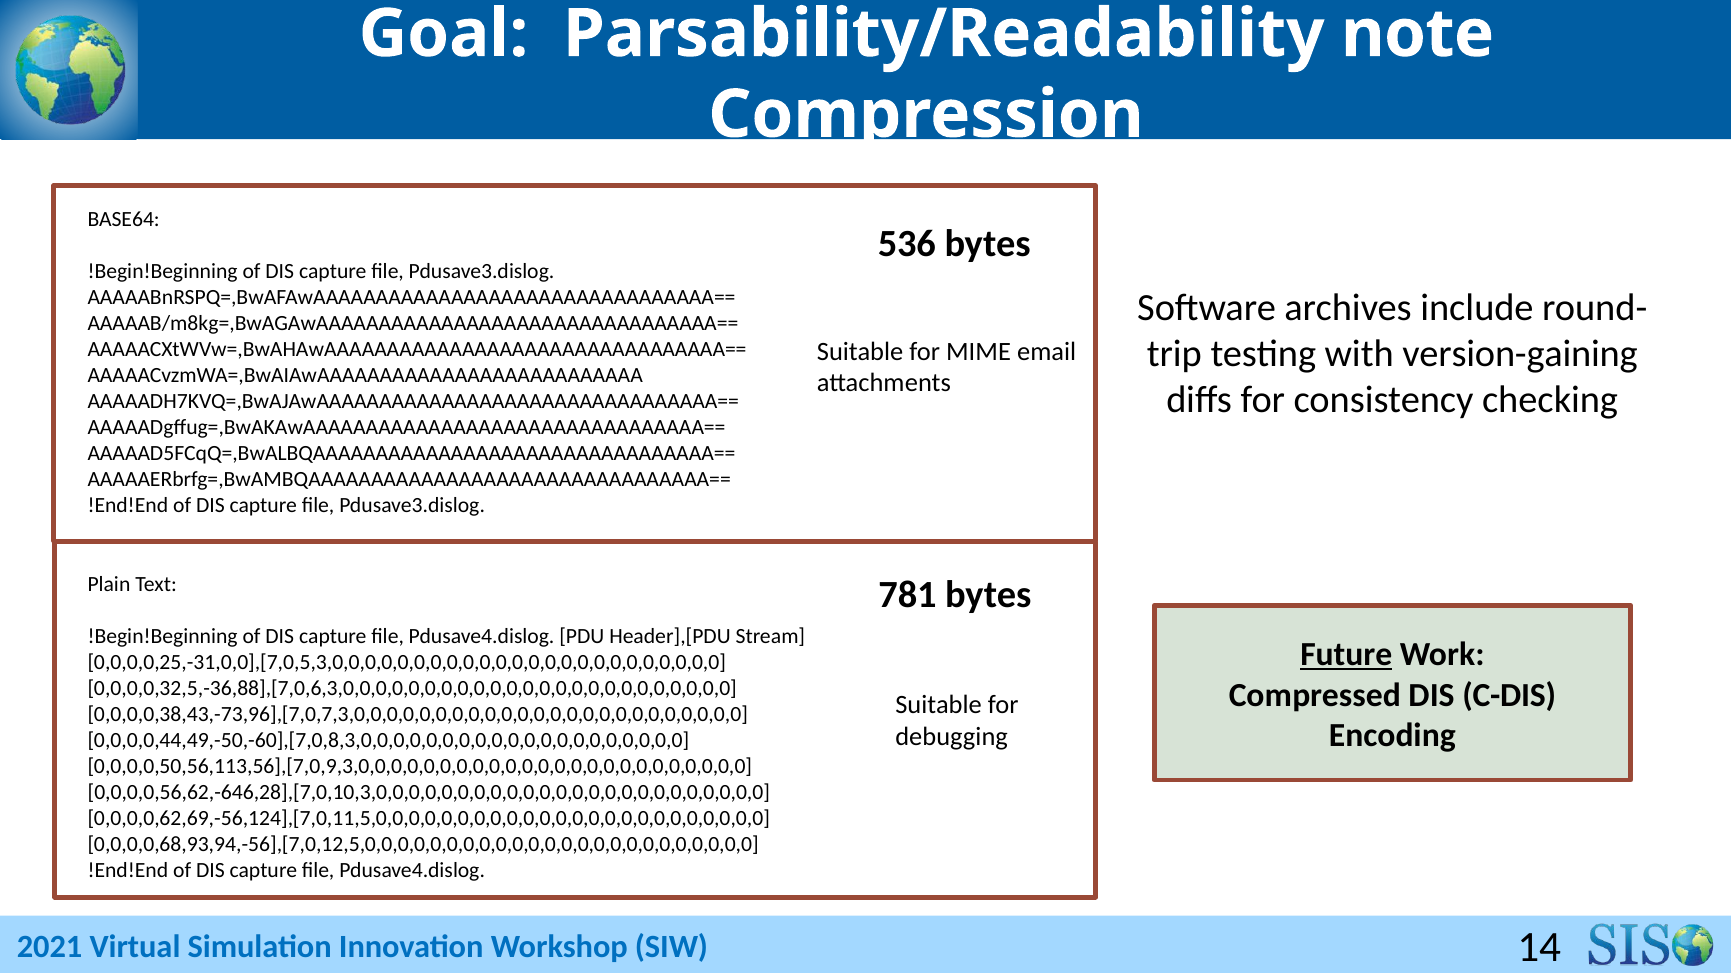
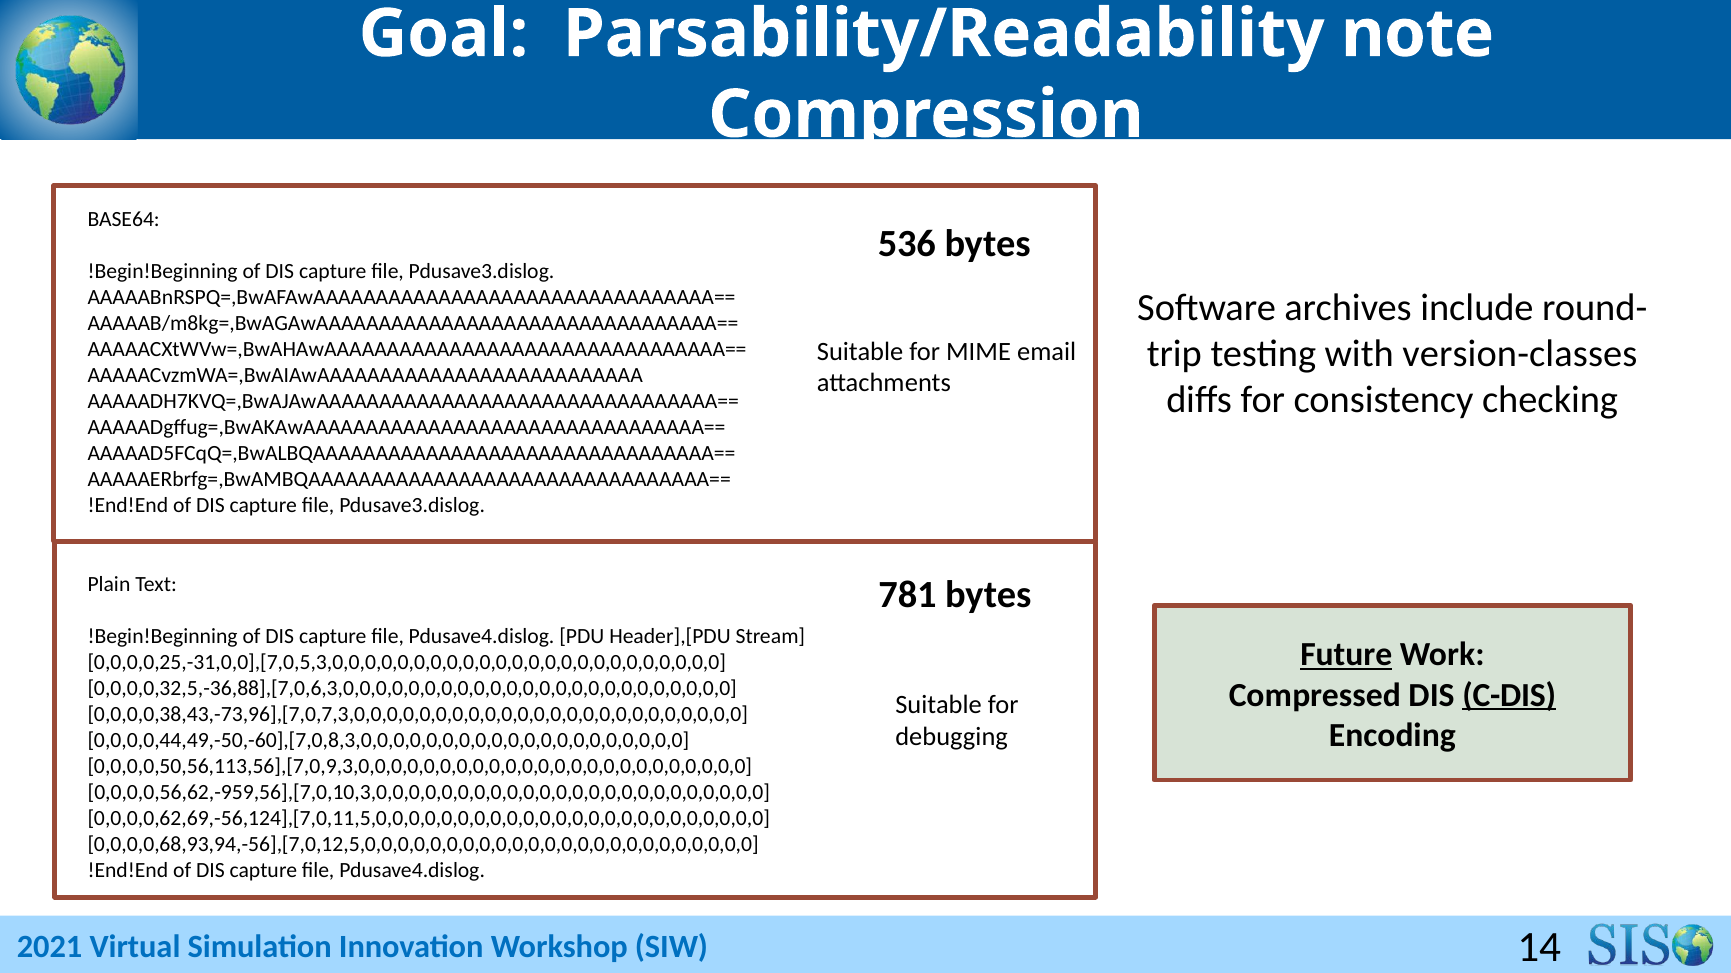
version-gaining: version-gaining -> version-classes (1520, 354)
C-DIS underline: none -> present (1509, 696)
0,0,0,0,56,62,-646,28],[7,0,10,3,0,0,0,0,0,0,0,0,0,0,0,0,0,0,0,0,0,0,0,0,0,0,0,0: 0,0,0,0,56,62,-646,28],[7,0,10,3,0,0,0,0,0,0,0,0,0,0,0,0,0,0,0,0,0,0,0,0,0,0,0,0 -> 0,0,0,0,56,62,-959,56],[7,0,10,3,0,0,0,0,0,0,0,0,0,0,0,0,0,0,0,0,0,0,0,0,0,0,0,0 (429, 793)
